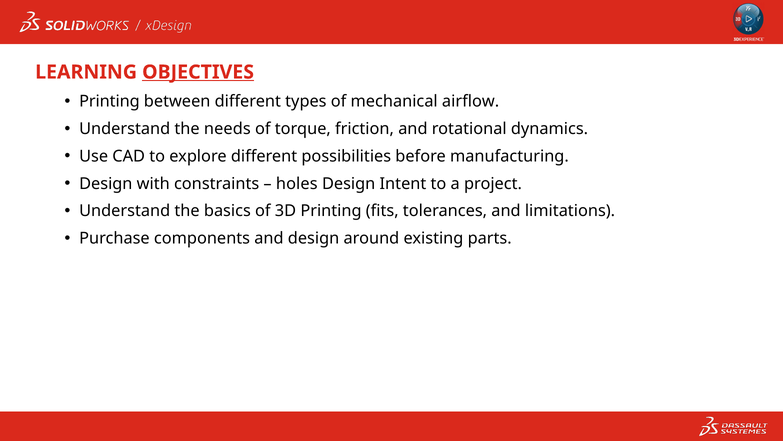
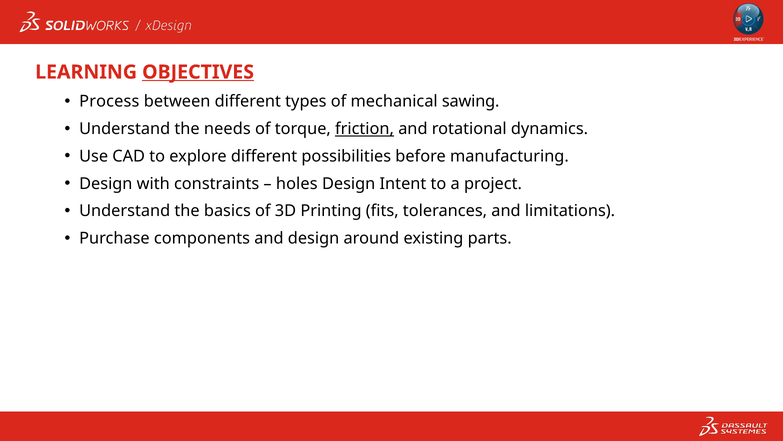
Printing: Printing -> Process (109, 101)
airflow: airflow -> sawing (471, 101)
friction underline: none -> present (364, 129)
